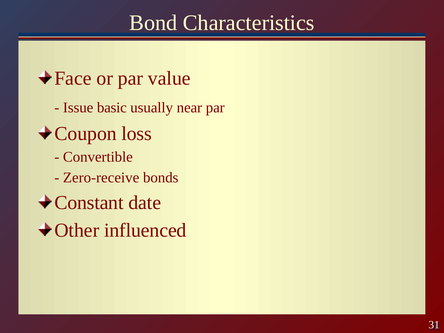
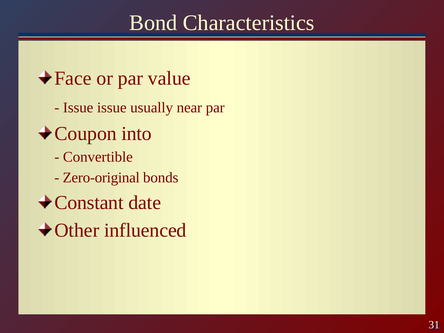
Issue basic: basic -> issue (112, 108)
loss: loss -> into (137, 134)
Zero-receive: Zero-receive -> Zero-original (101, 178)
